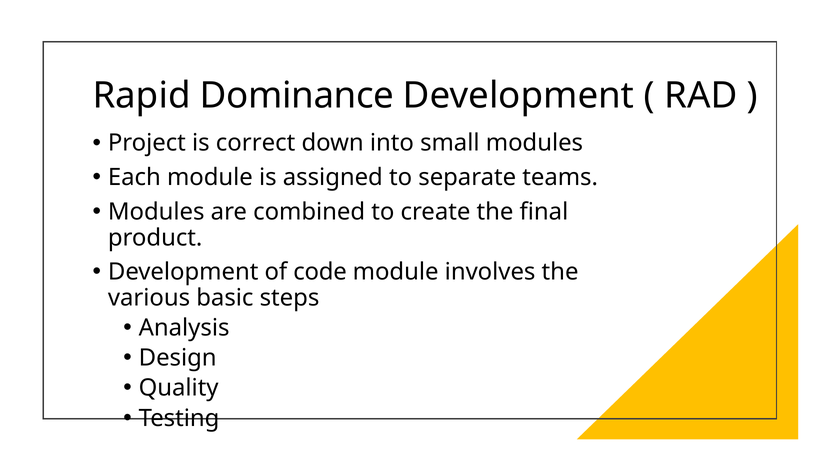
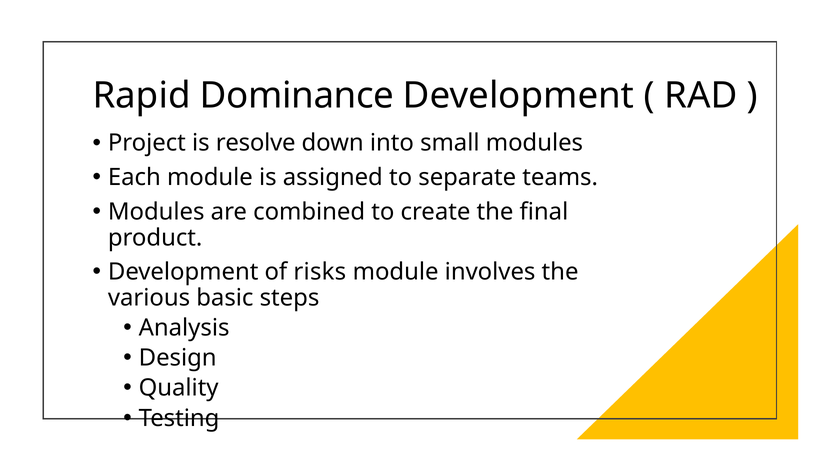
correct: correct -> resolve (256, 143)
code: code -> risks (320, 272)
